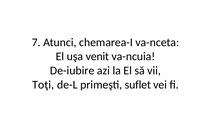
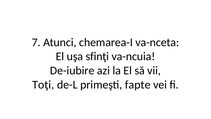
venit: venit -> sfinţi (97, 56)
suflet: suflet -> fapte (138, 84)
